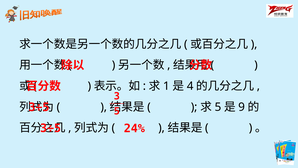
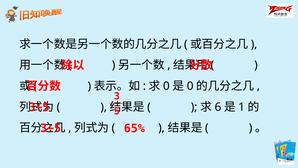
1: 1 -> 0 (166, 86)
4: 4 -> 0 (190, 86)
5: 5 -> 6 (218, 107)
9: 9 -> 1 (242, 107)
24%: 24% -> 65% (134, 128)
